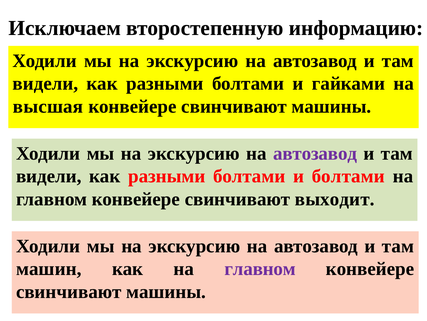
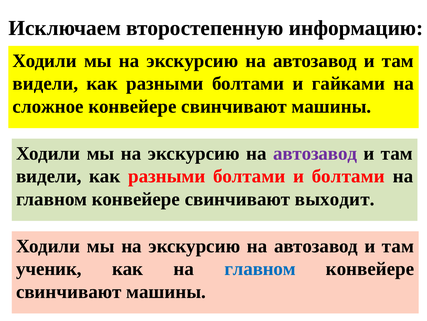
высшая: высшая -> сложное (48, 106)
машин: машин -> ученик (49, 268)
главном colour: purple -> blue (260, 268)
